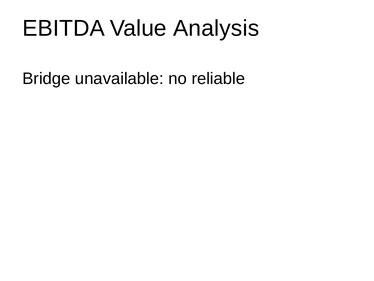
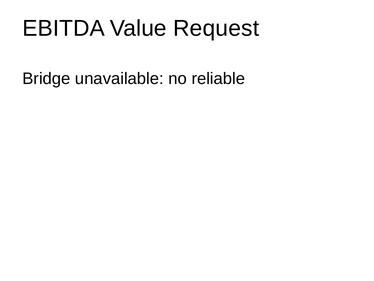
Analysis: Analysis -> Request (216, 28)
